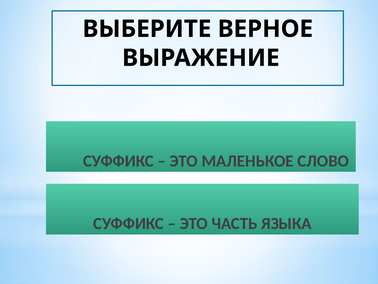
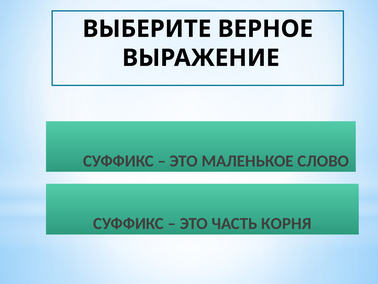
ЯЗЫКА: ЯЗЫКА -> КОРНЯ (286, 223)
